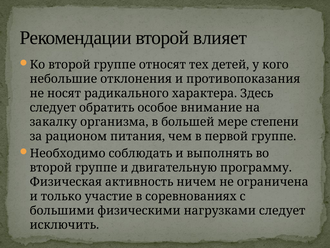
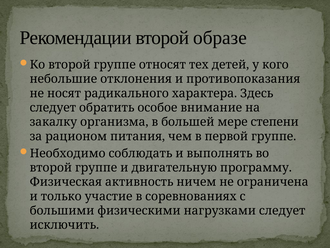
влияет: влияет -> образе (220, 38)
